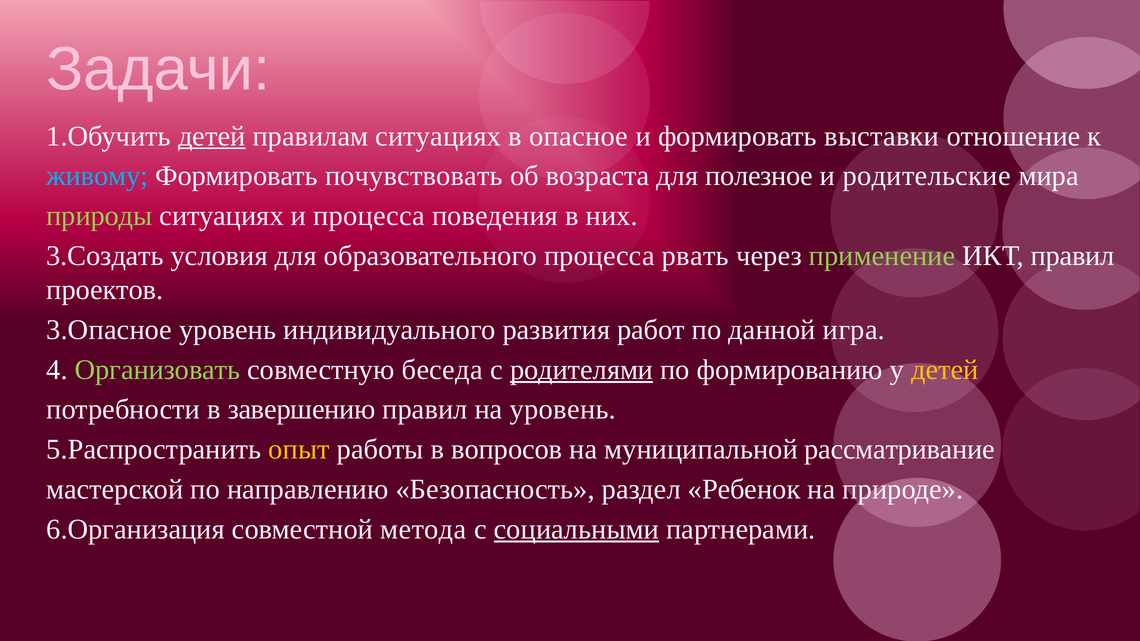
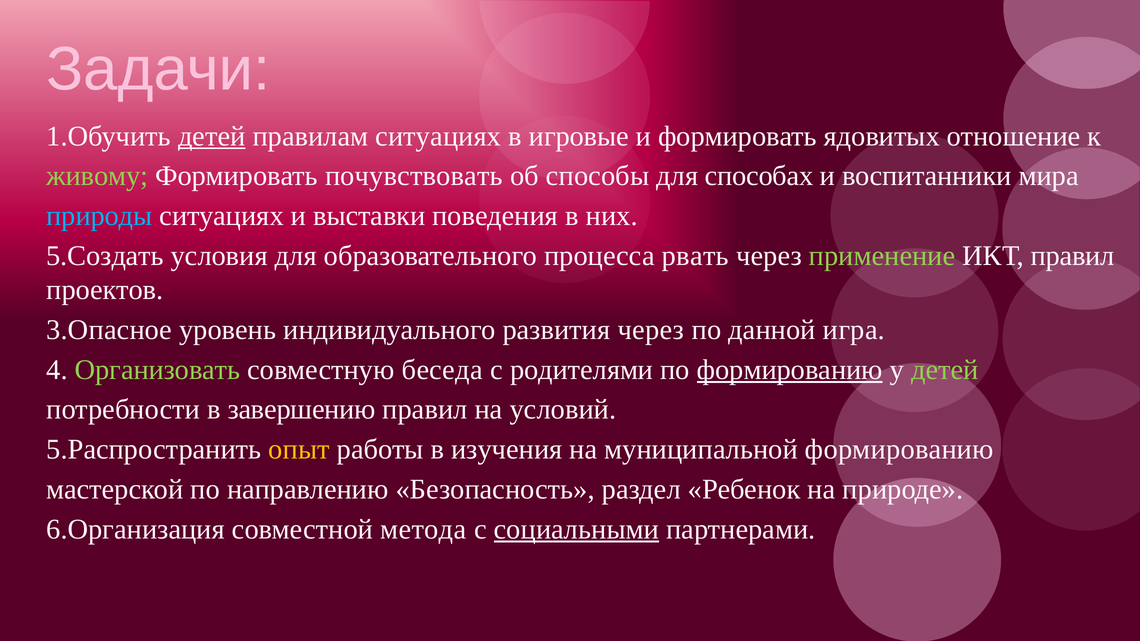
опасное: опасное -> игровые (579, 136)
выставки: выставки -> ядовитых (882, 136)
живому colour: light blue -> light green (97, 176)
возраста: возраста -> способы (598, 176)
полезное: полезное -> способах (759, 176)
родительские: родительские -> воспитанники (927, 176)
природы colour: light green -> light blue (99, 216)
и процесса: процесса -> выставки (369, 216)
3.Создать: 3.Создать -> 5.Создать (105, 256)
развития работ: работ -> через (651, 330)
родителями underline: present -> none (582, 370)
формированию underline: none -> present (790, 370)
детей colour: yellow -> light green (945, 370)
на уровень: уровень -> условий (563, 410)
вопросов: вопросов -> изучения (507, 450)
муниципальной рассматривание: рассматривание -> формированию (899, 450)
